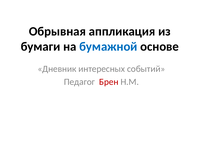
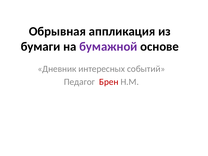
бумажной colour: blue -> purple (108, 47)
